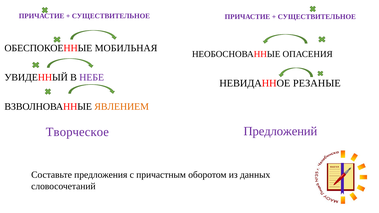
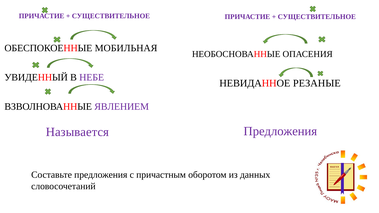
ЯВЛЕНИЕМ colour: orange -> purple (122, 107)
Предложений: Предложений -> Предложения (280, 131)
Творческое: Творческое -> Называется (77, 132)
